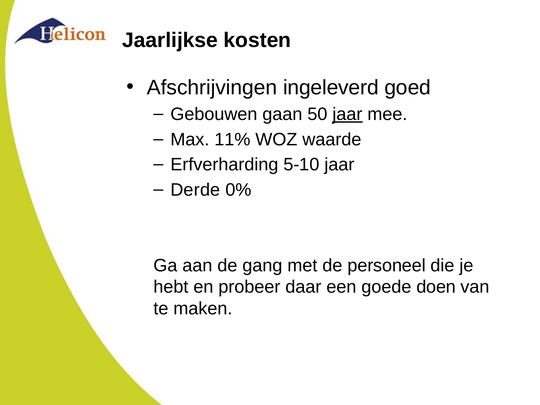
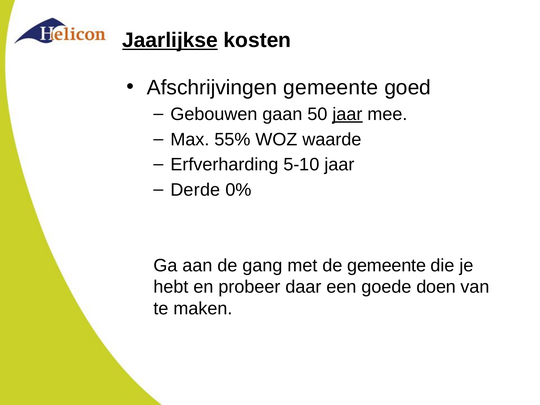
Jaarlijkse underline: none -> present (170, 40)
Afschrijvingen ingeleverd: ingeleverd -> gemeente (331, 87)
11%: 11% -> 55% (232, 139)
de personeel: personeel -> gemeente (387, 265)
